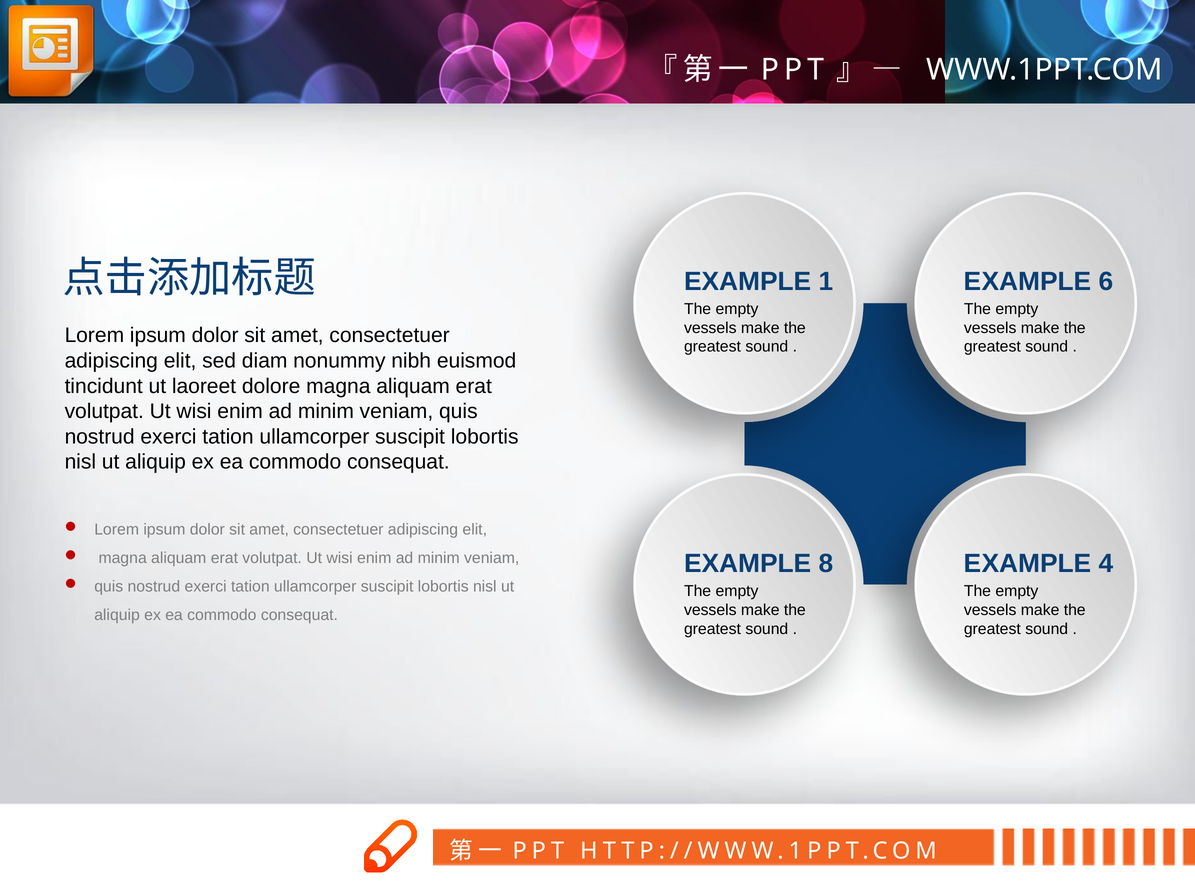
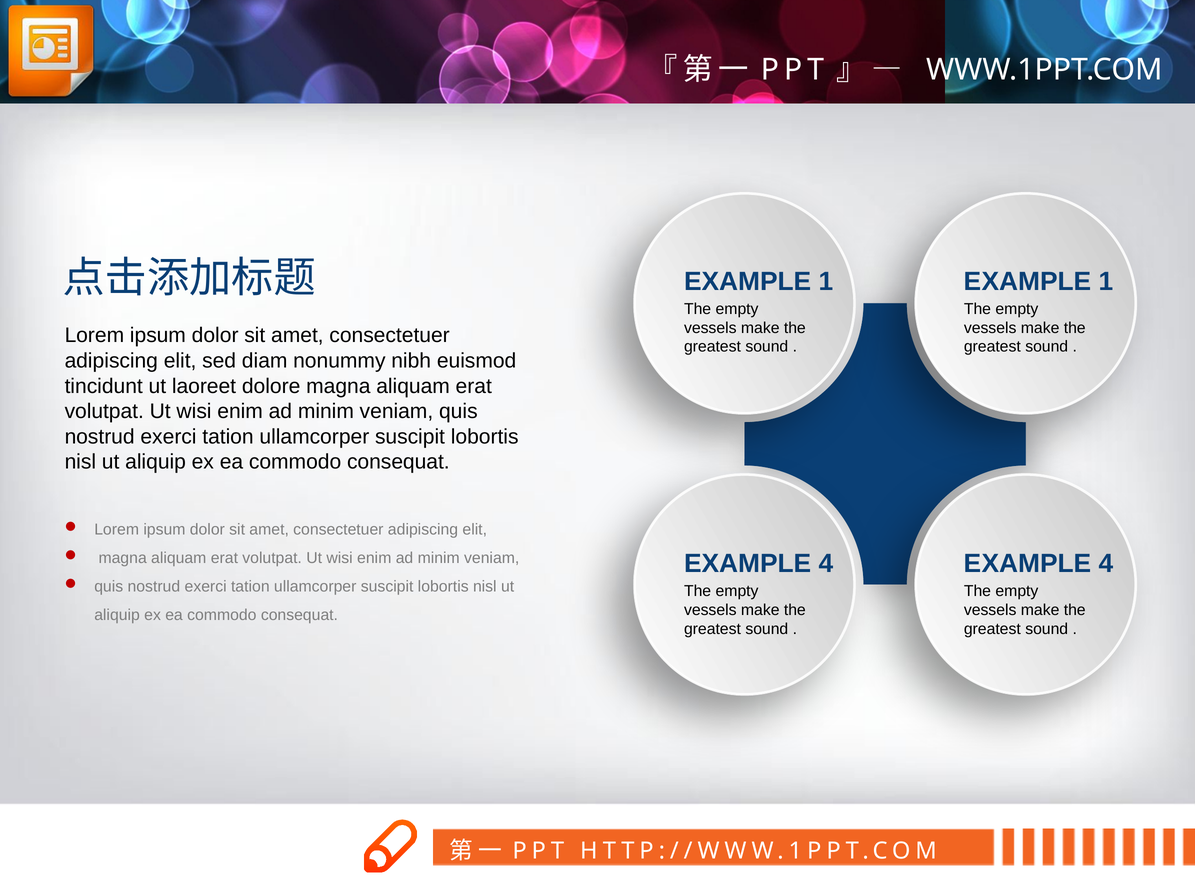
6: 6 -> 1 (1106, 282)
8: 8 -> 4 (826, 564)
